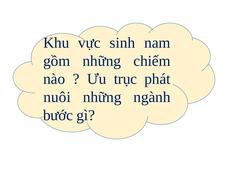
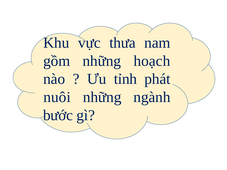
sinh: sinh -> thưa (123, 43)
chiếm: chiếm -> hoạch (152, 61)
trục: trục -> tỉnh (125, 79)
